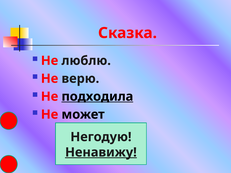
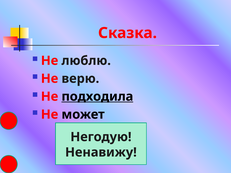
Ненавижу underline: present -> none (101, 153)
